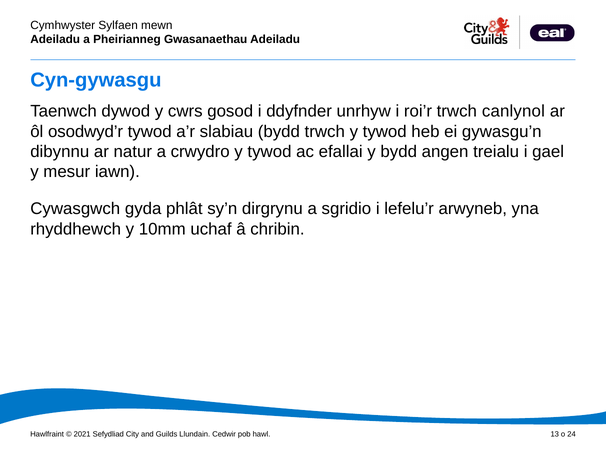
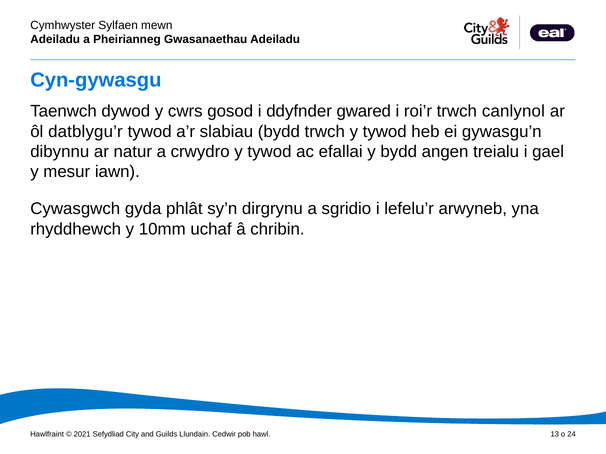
unrhyw: unrhyw -> gwared (364, 111)
osodwyd’r: osodwyd’r -> datblygu’r (85, 132)
